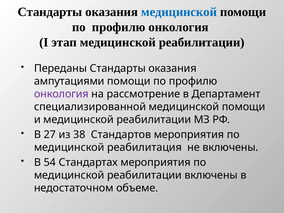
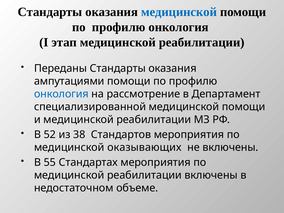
онкология colour: purple -> blue (61, 94)
27: 27 -> 52 (50, 135)
реабилитация: реабилитация -> оказывающих (144, 147)
54: 54 -> 55 (50, 162)
